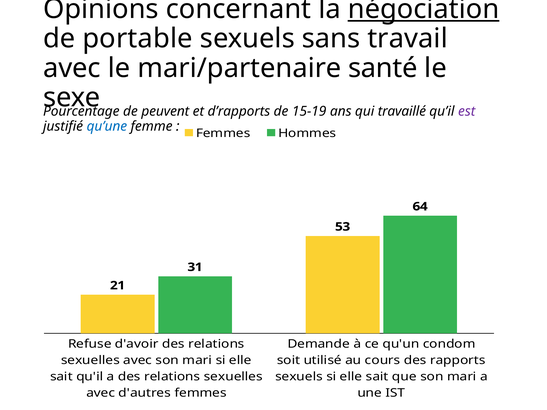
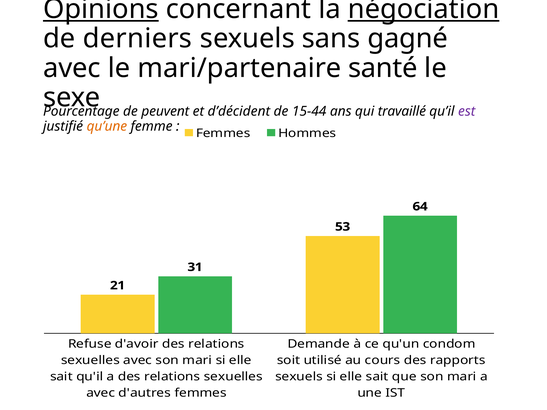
Opinions underline: none -> present (101, 9)
portable: portable -> derniers (137, 39)
travail: travail -> gagné (408, 39)
d’rapports: d’rapports -> d’décident (239, 111)
15-19: 15-19 -> 15-44 (309, 111)
qu’une colour: blue -> orange (107, 126)
